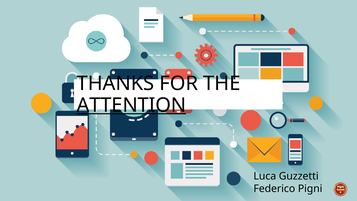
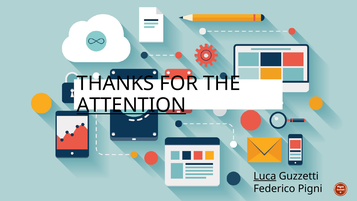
Luca underline: none -> present (265, 176)
